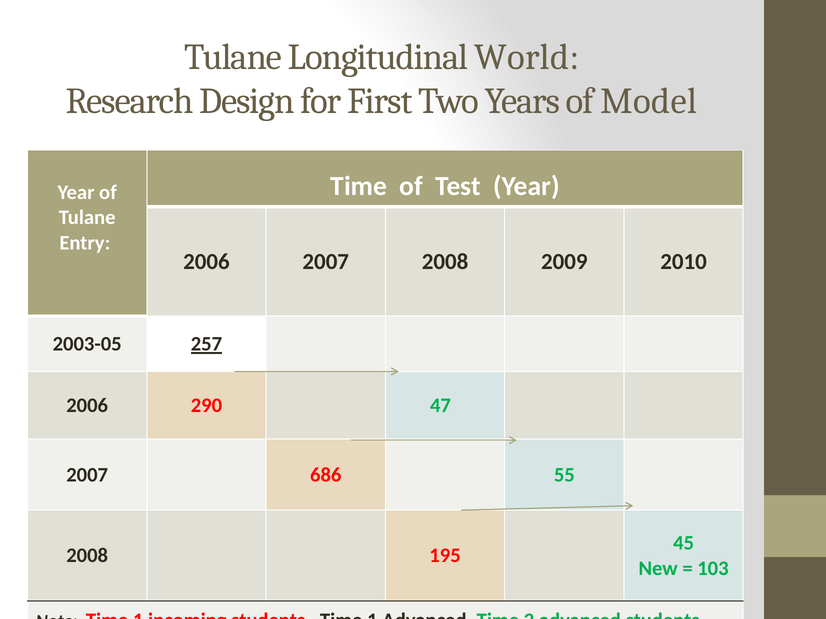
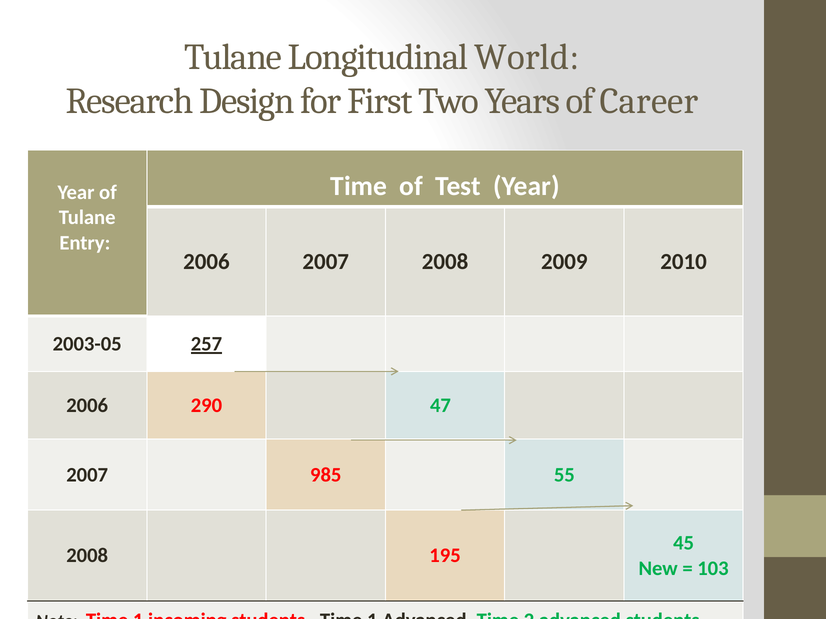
Model: Model -> Career (649, 101)
686: 686 -> 985 (326, 475)
